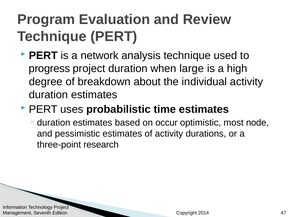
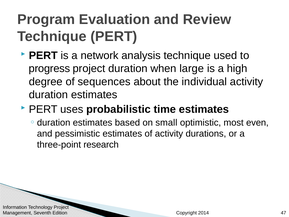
breakdown: breakdown -> sequences (104, 82)
occur: occur -> small (166, 122)
node: node -> even (257, 122)
